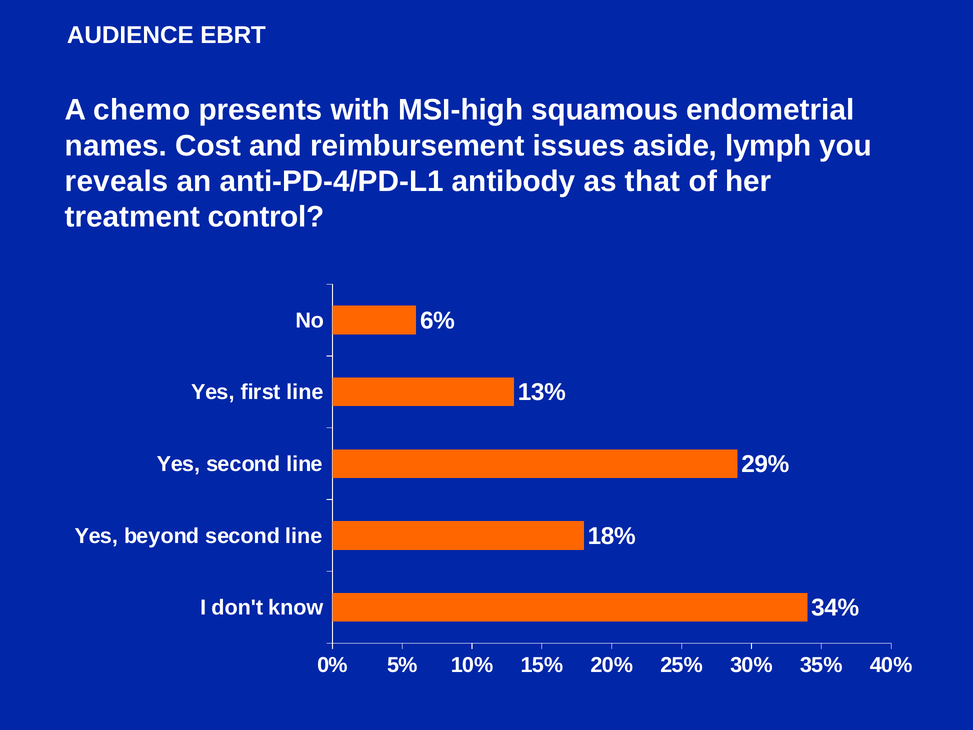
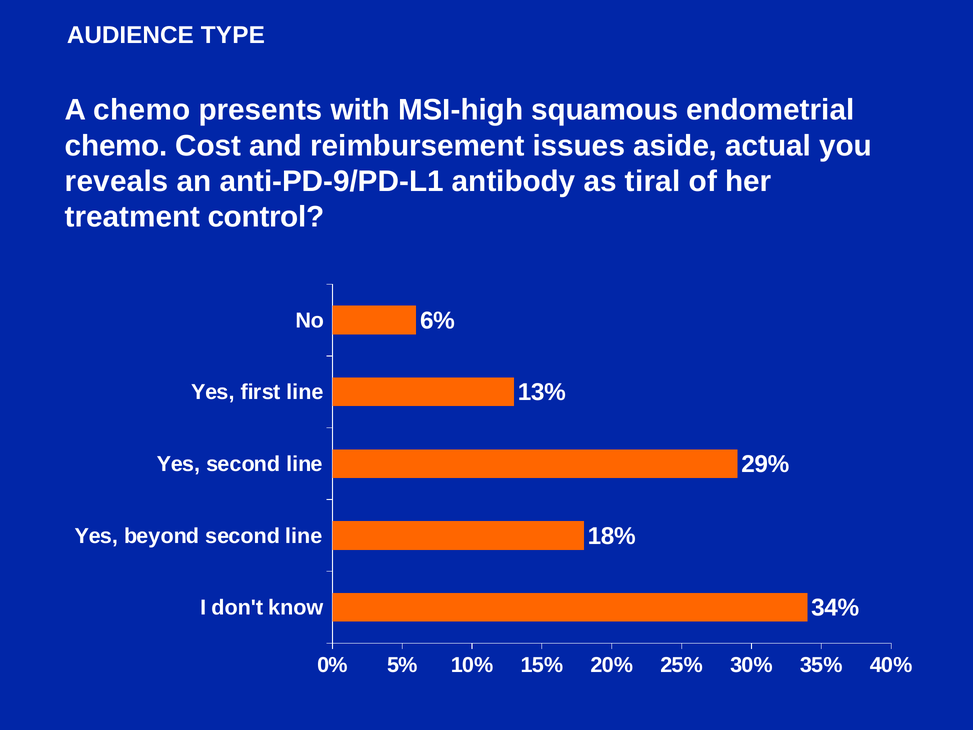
EBRT: EBRT -> TYPE (233, 35)
names: names -> chemo (116, 146)
lymph: lymph -> actual (768, 146)
anti-PD-4/PD-L1: anti-PD-4/PD-L1 -> anti-PD-9/PD-L1 (332, 181)
that: that -> tiral (653, 181)
